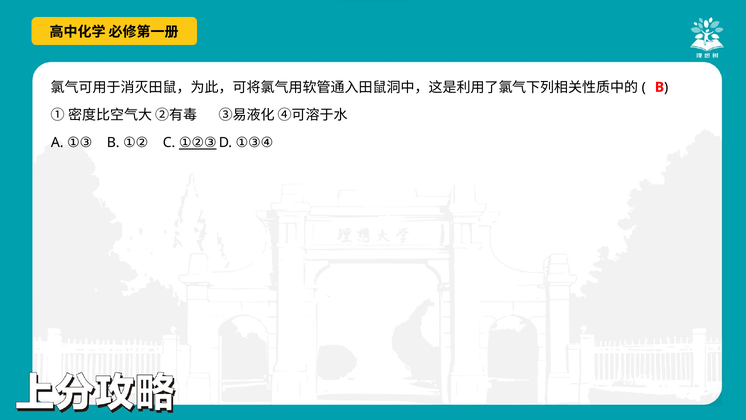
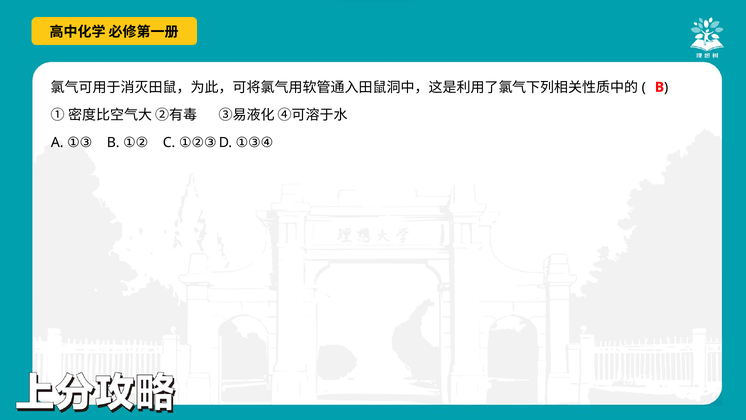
①②③ underline: present -> none (198, 143)
